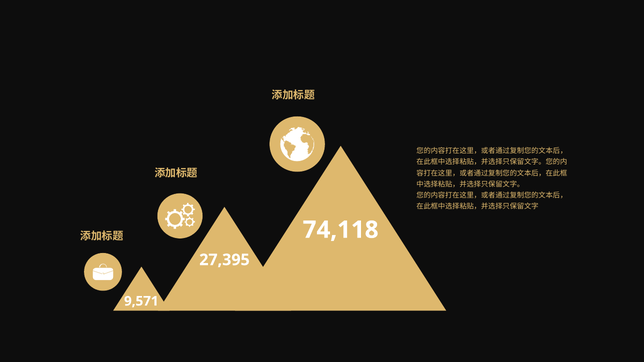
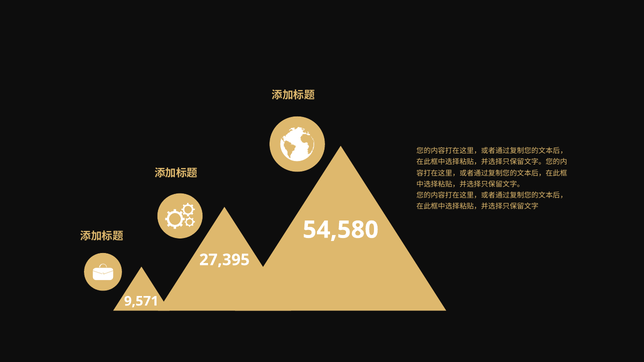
74,118: 74,118 -> 54,580 (341, 230)
